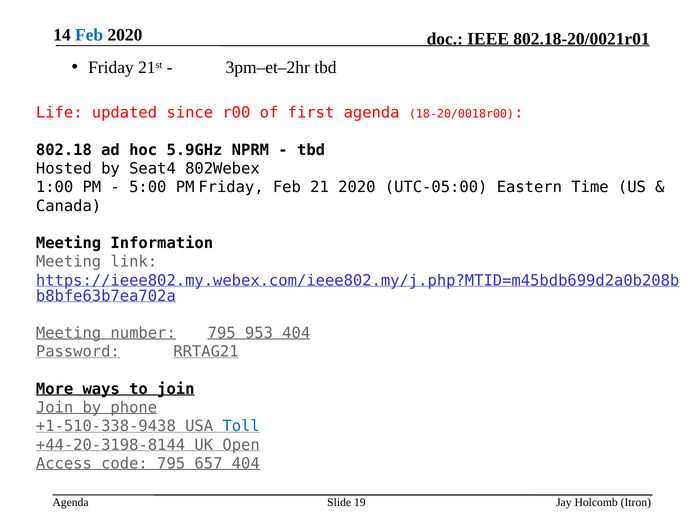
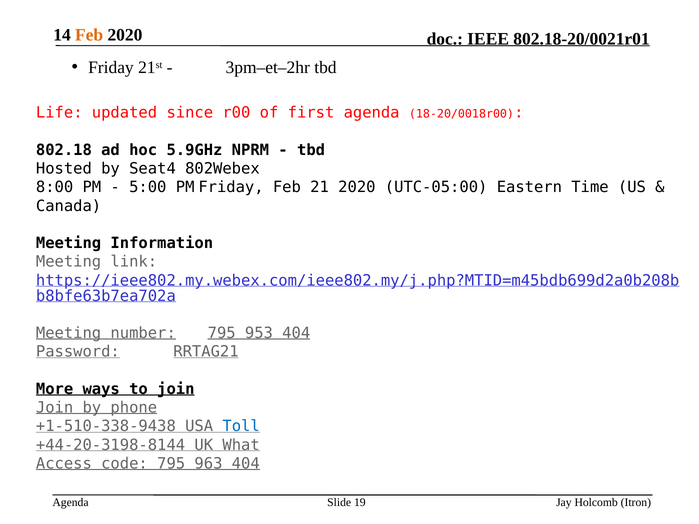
Feb colour: blue -> orange (89, 35)
1:00: 1:00 -> 8:00 (55, 187)
Open: Open -> What (241, 445)
657: 657 -> 963 (208, 464)
